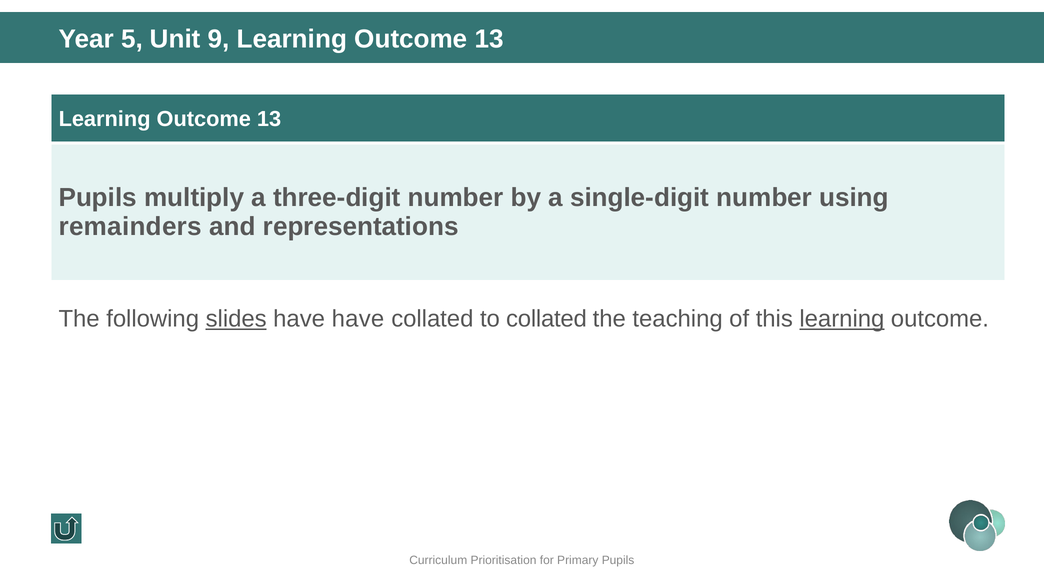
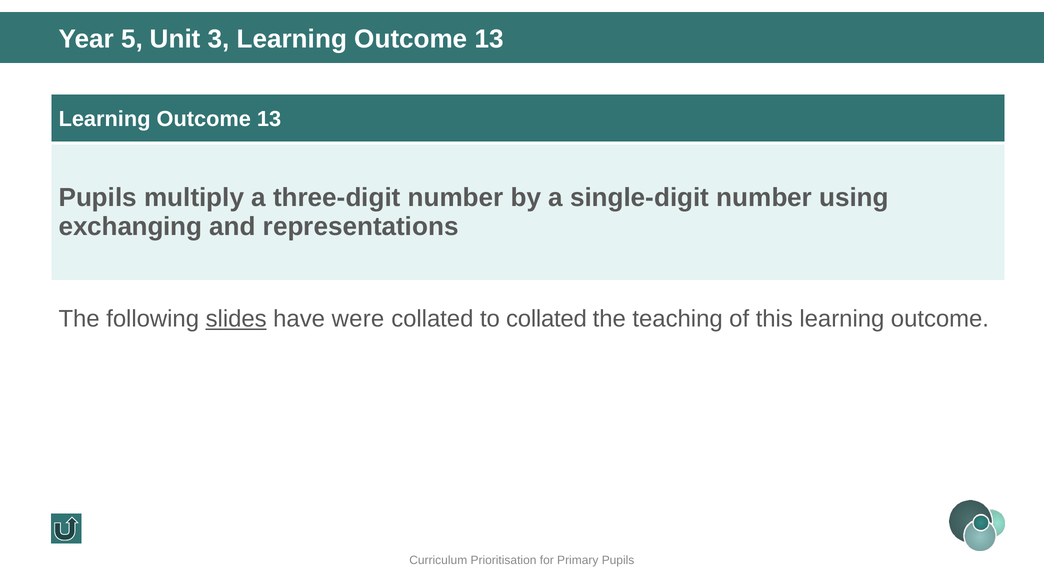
9: 9 -> 3 (219, 39)
remainders: remainders -> exchanging (130, 227)
have have: have -> were (358, 319)
learning underline: present -> none (842, 319)
